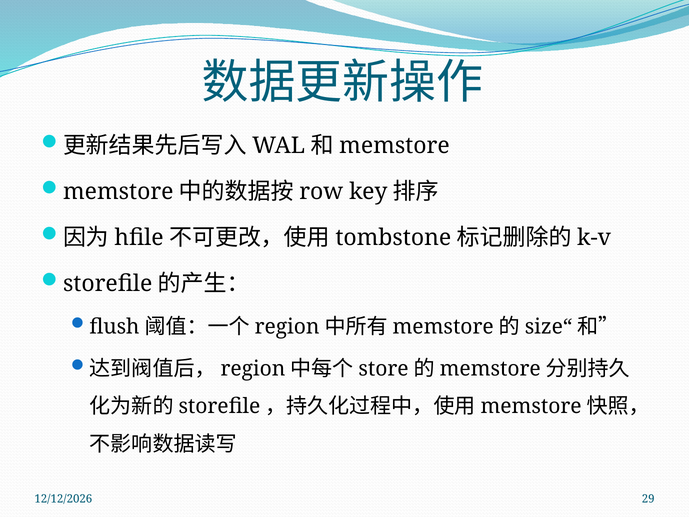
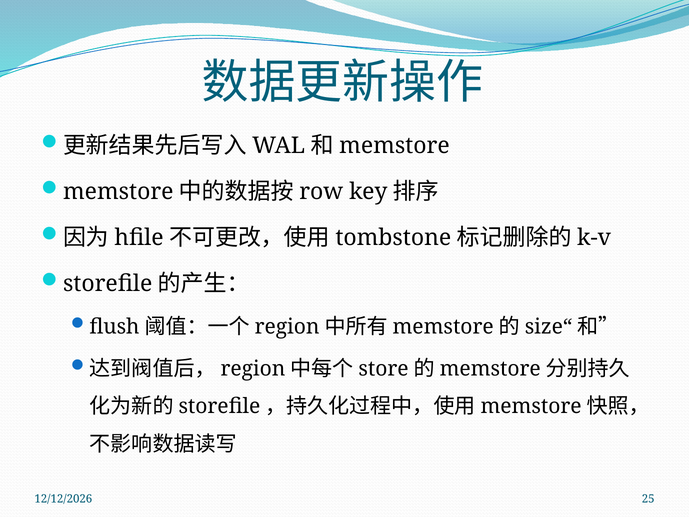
29: 29 -> 25 (648, 499)
